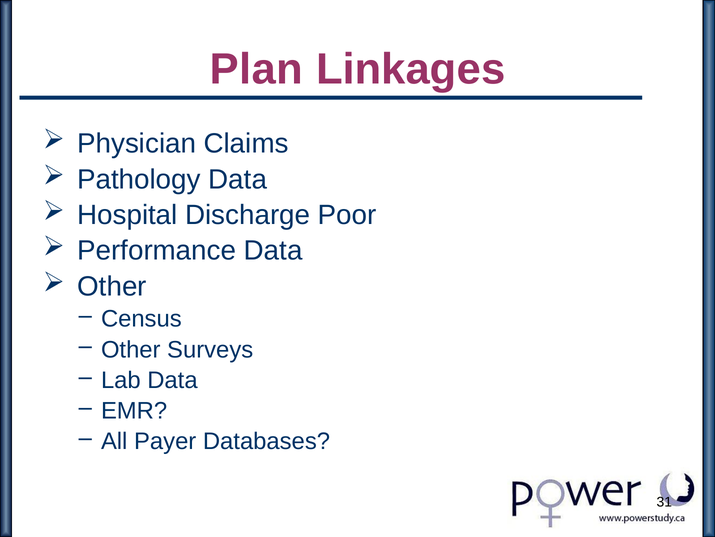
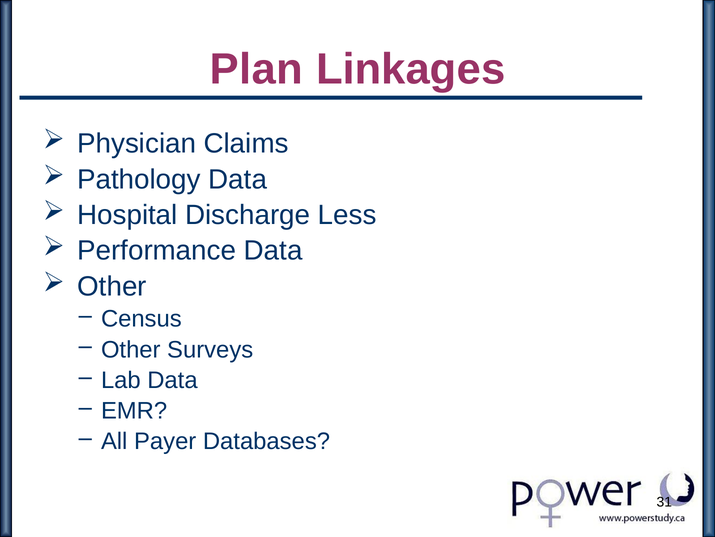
Poor: Poor -> Less (347, 215)
